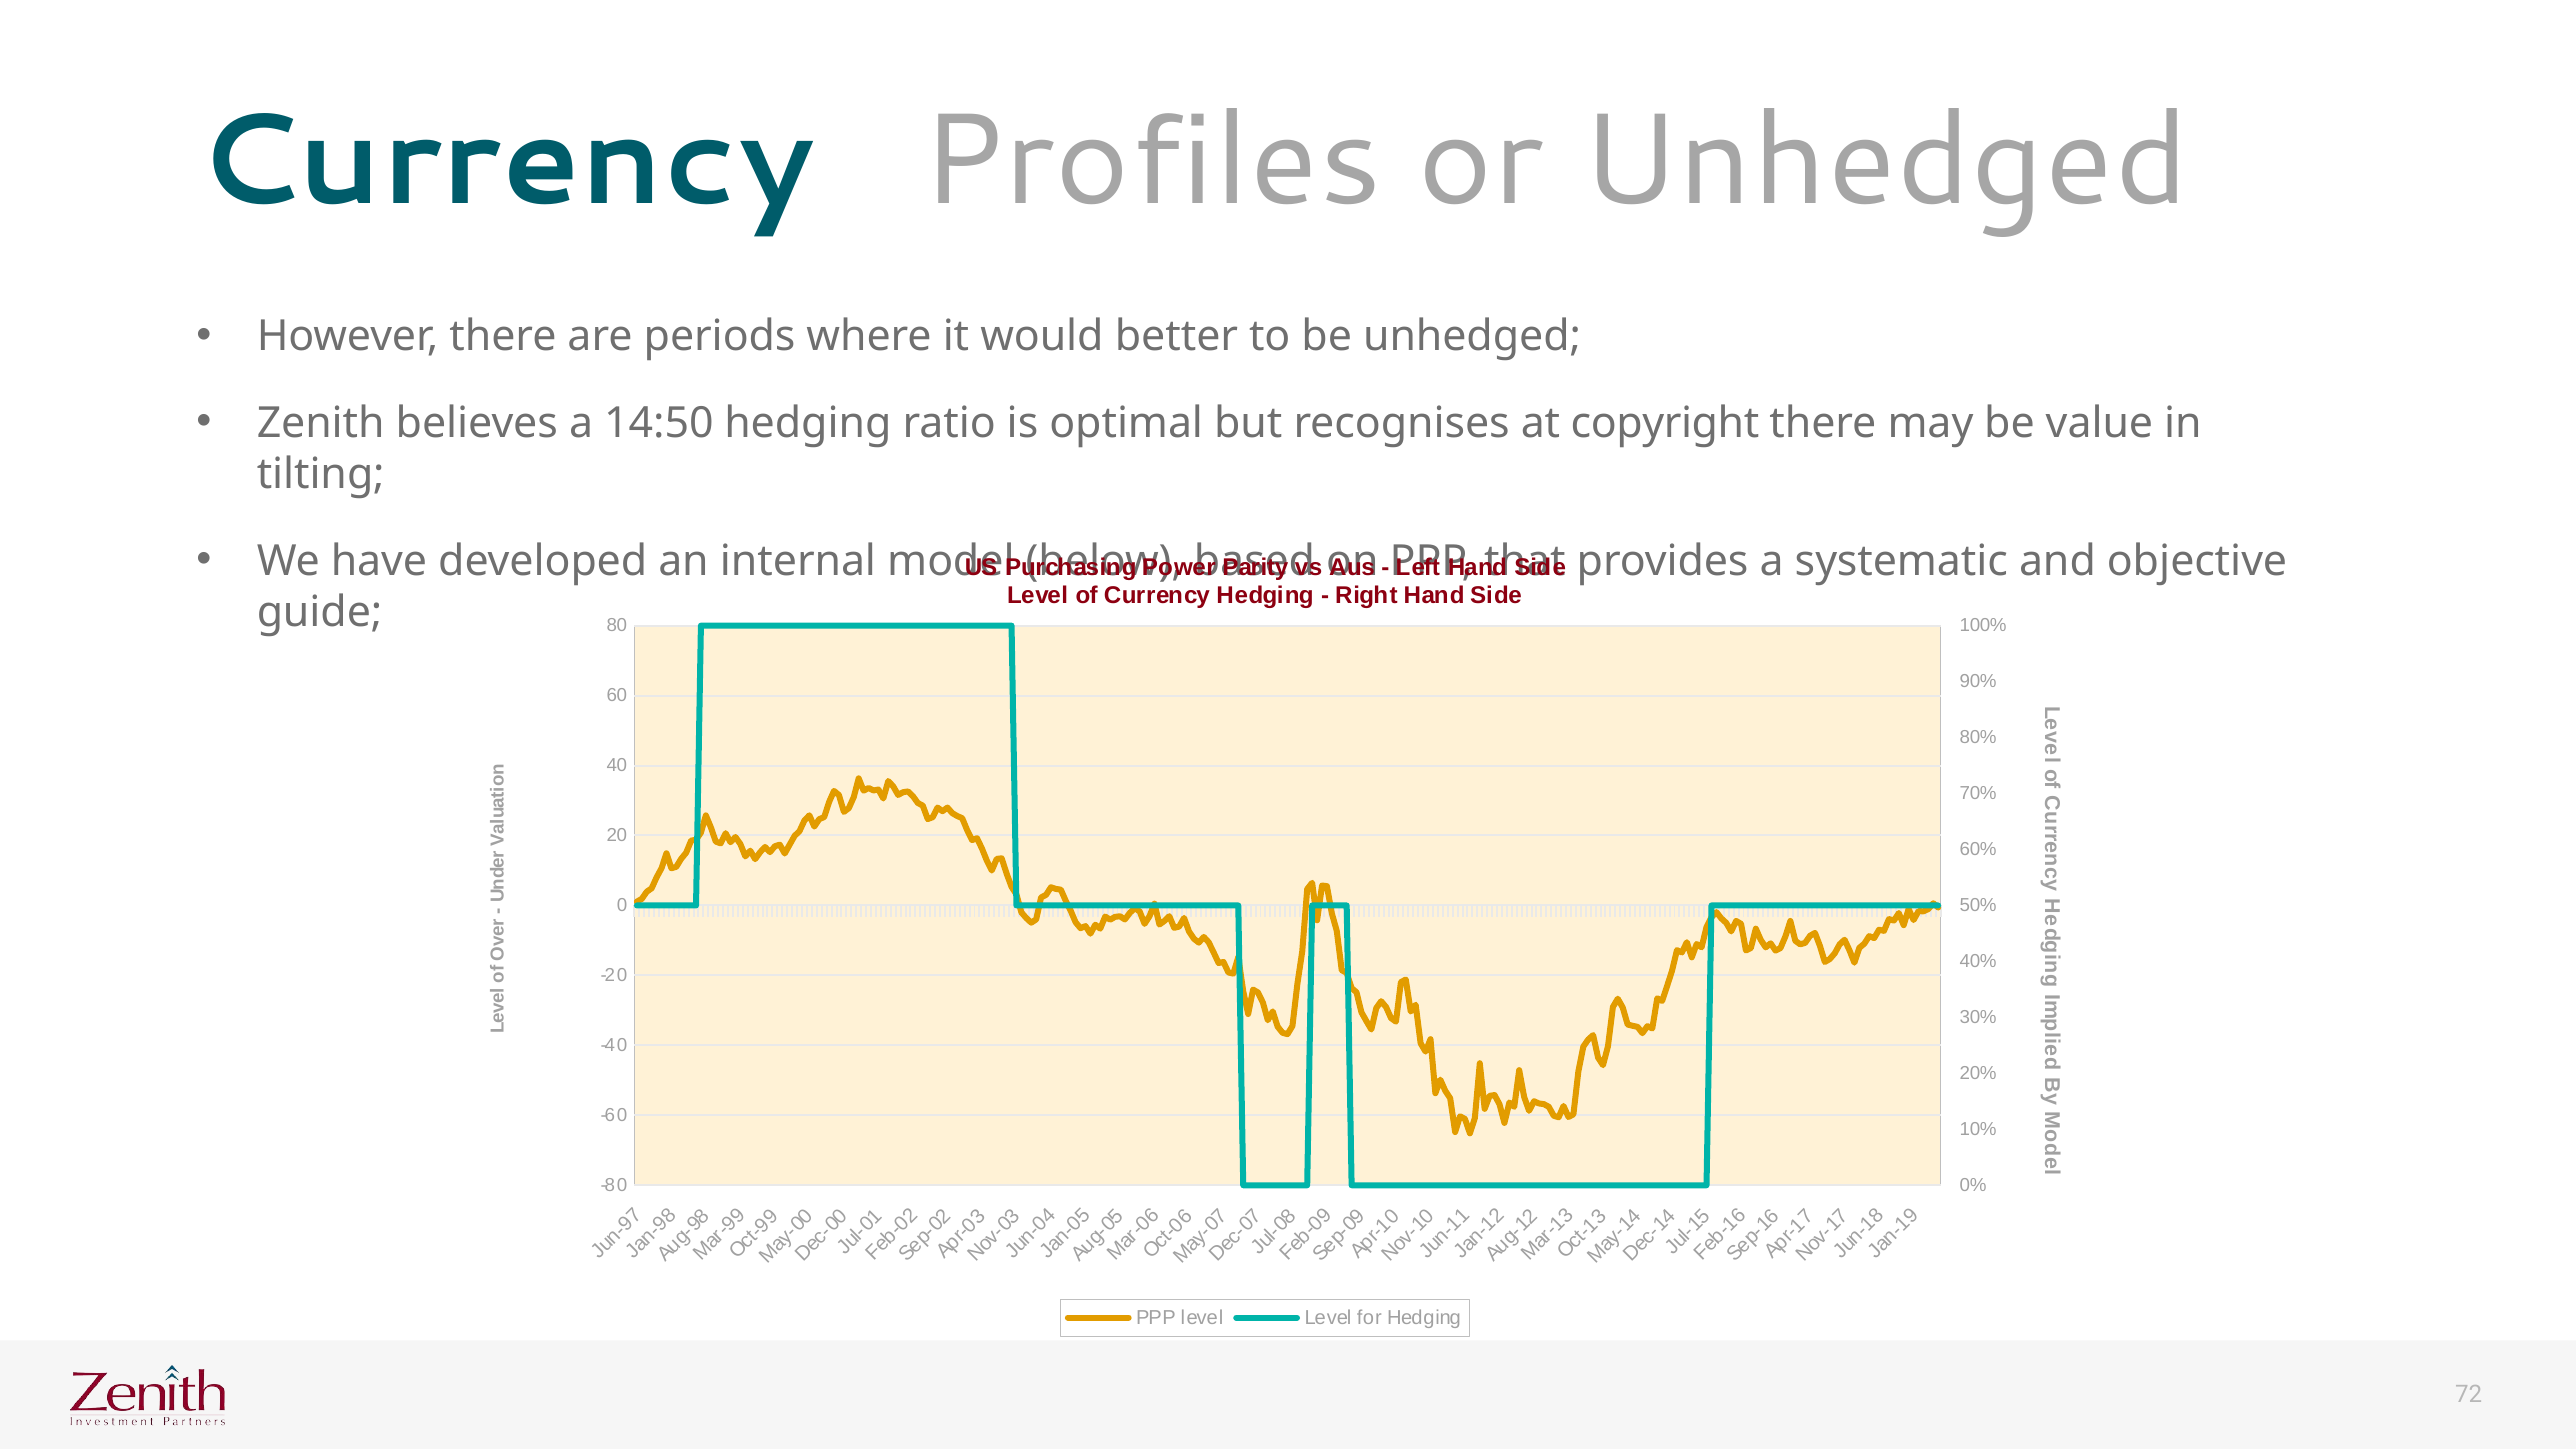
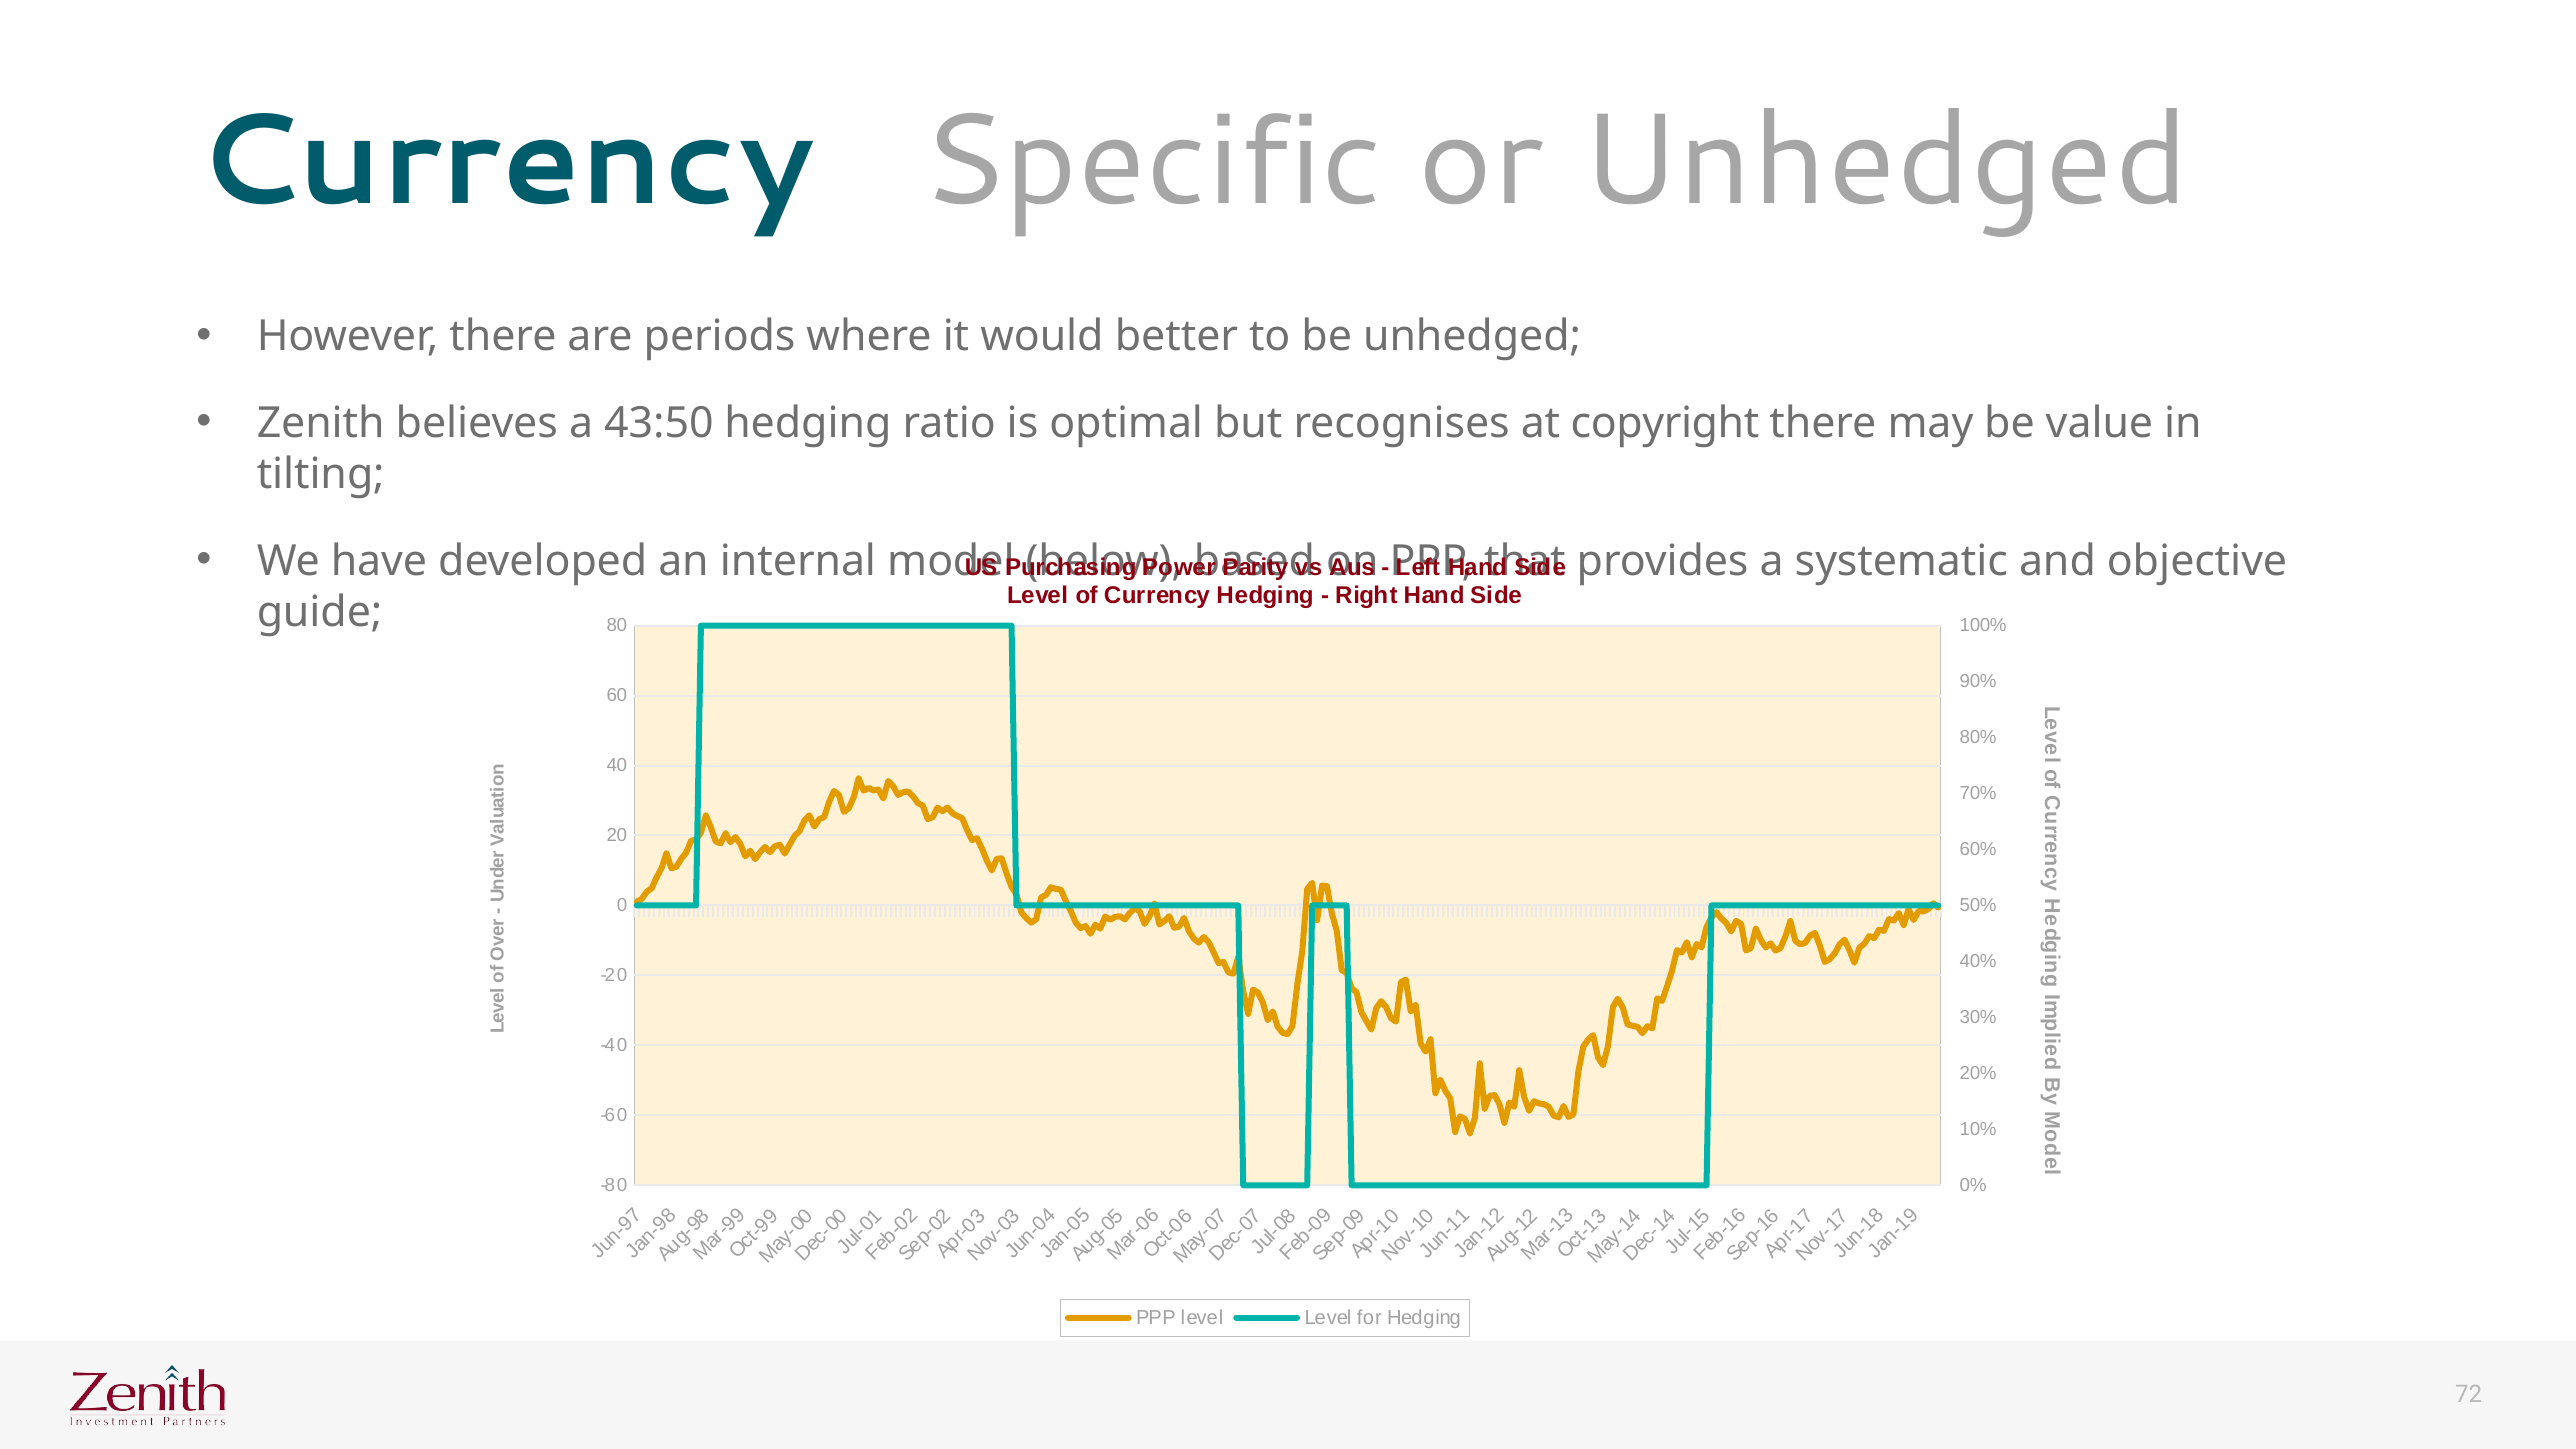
Profiles: Profiles -> Specific (1152, 161)
14:50: 14:50 -> 43:50 (659, 423)
